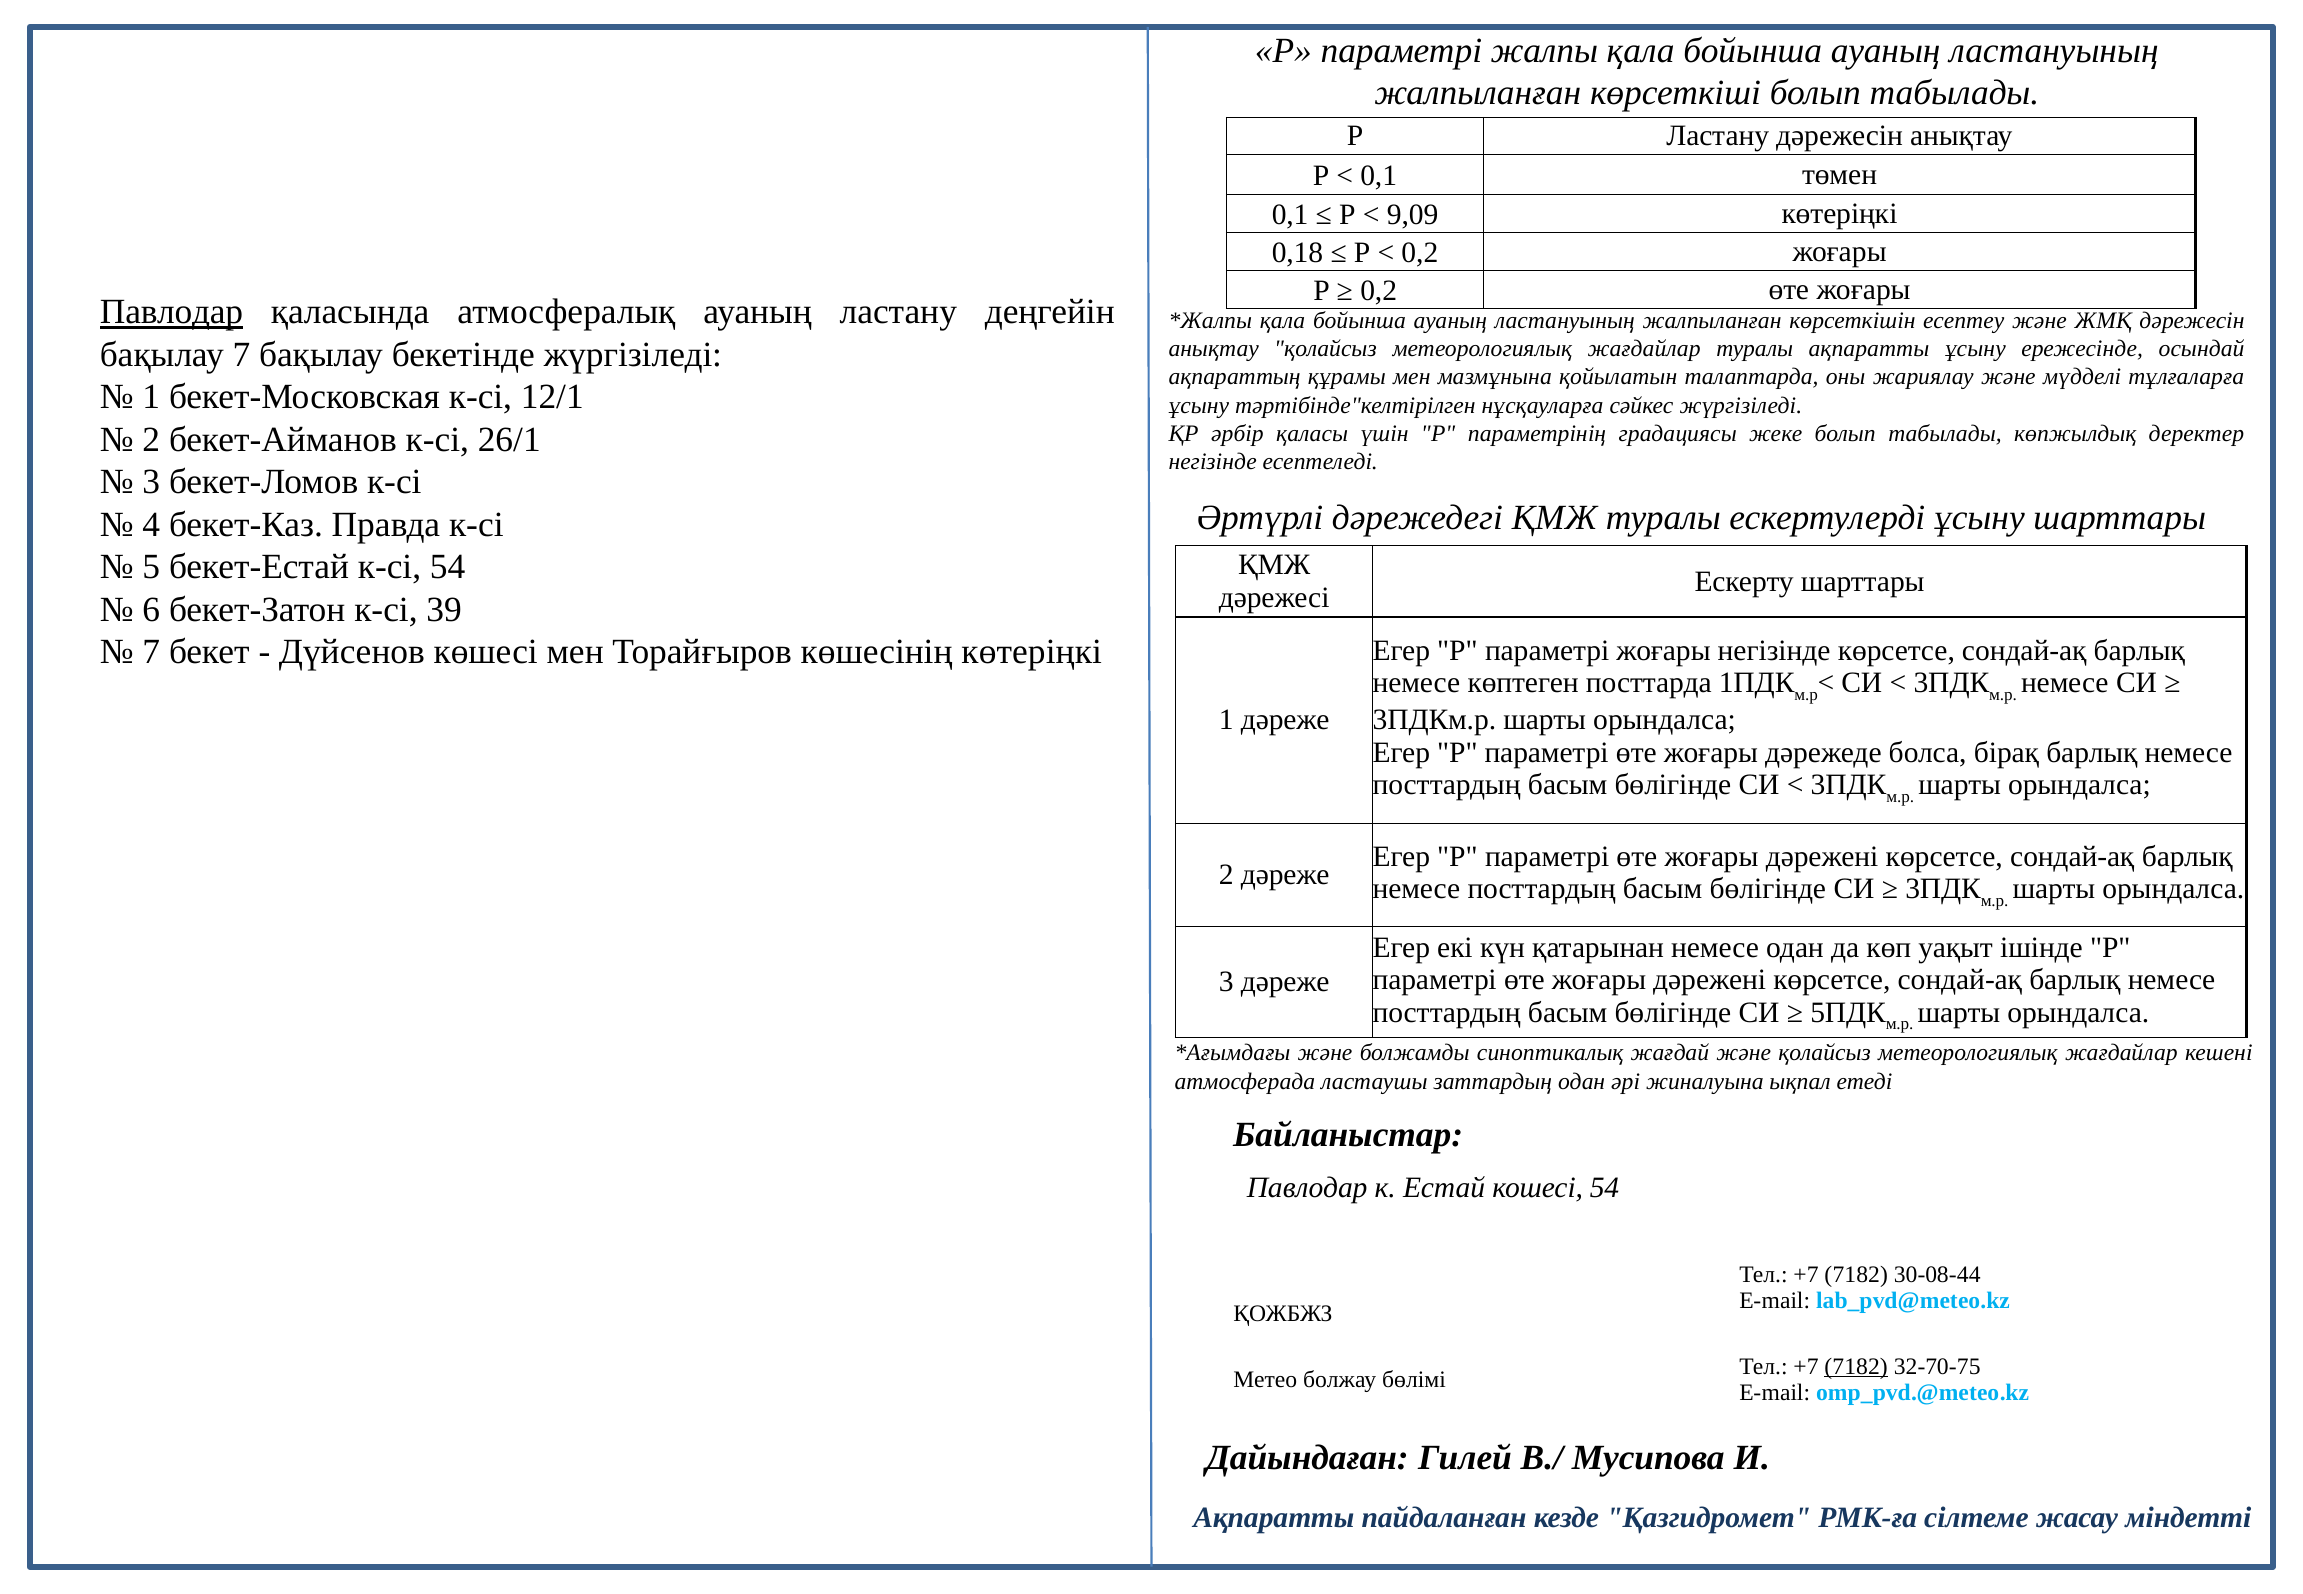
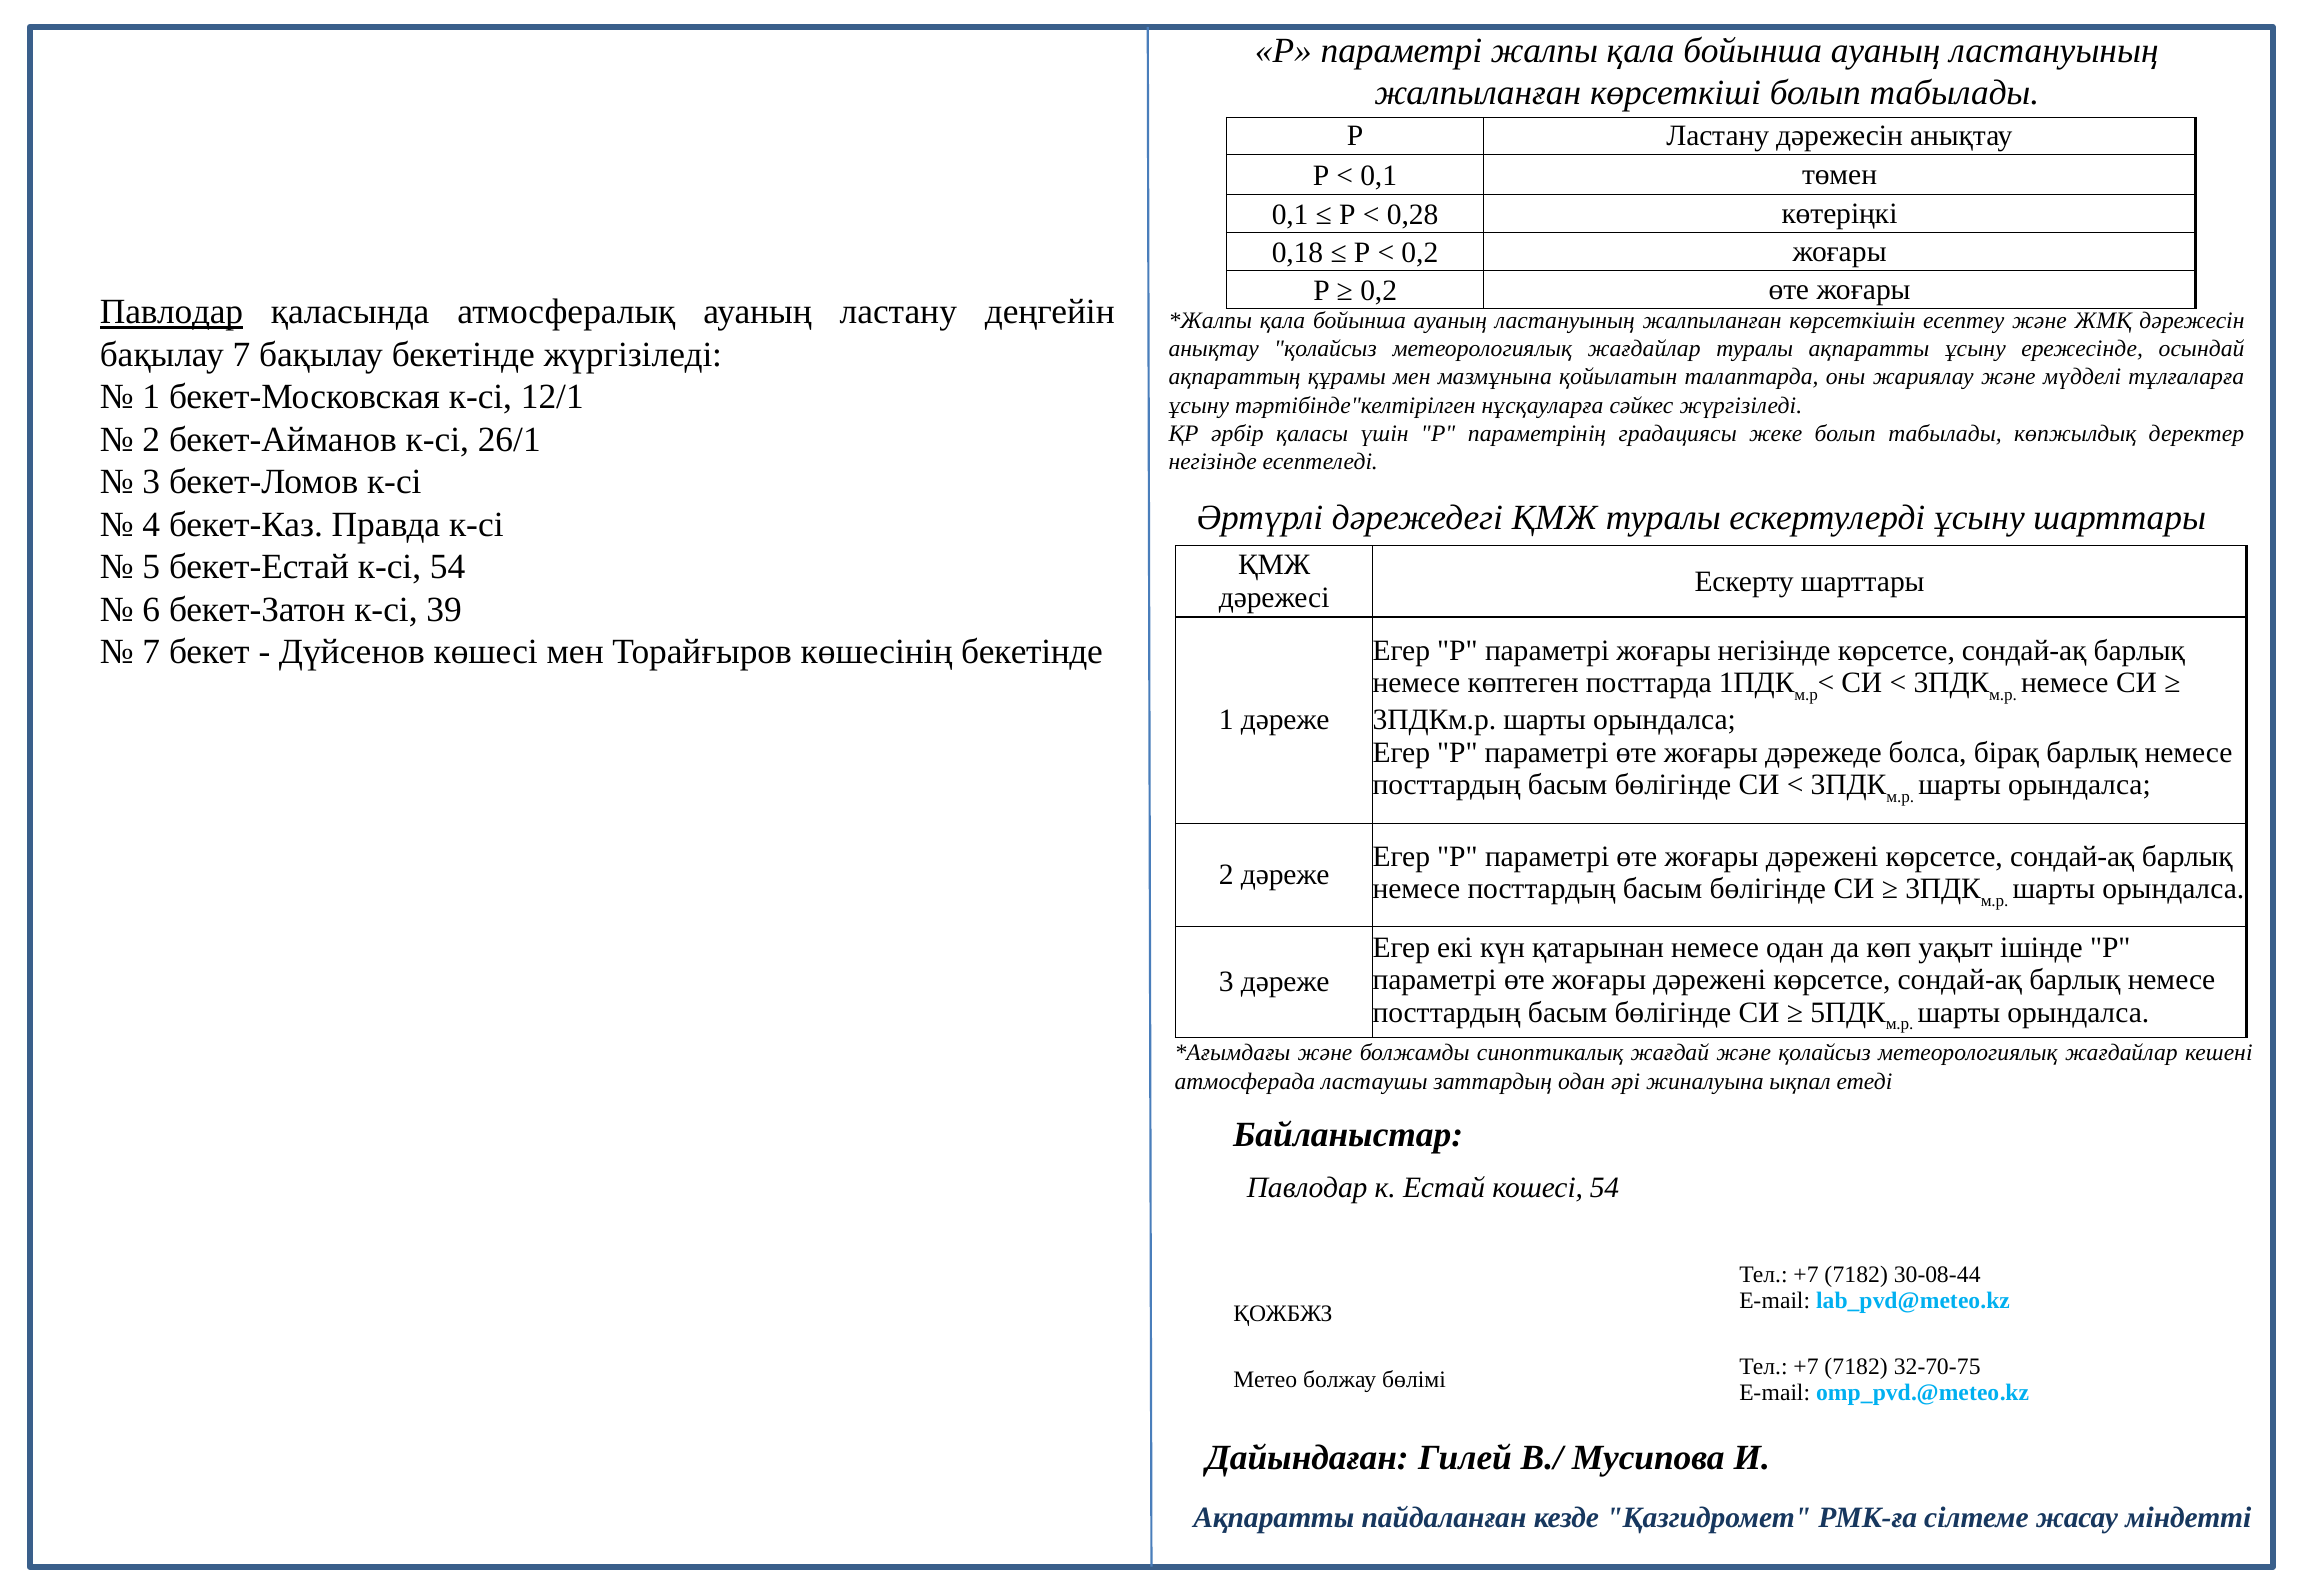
9,09: 9,09 -> 0,28 (1413, 215)
көшесінің көтеріңкі: көтеріңкі -> бекетінде (1032, 652)
7182 underline: present -> none (1856, 1367)
